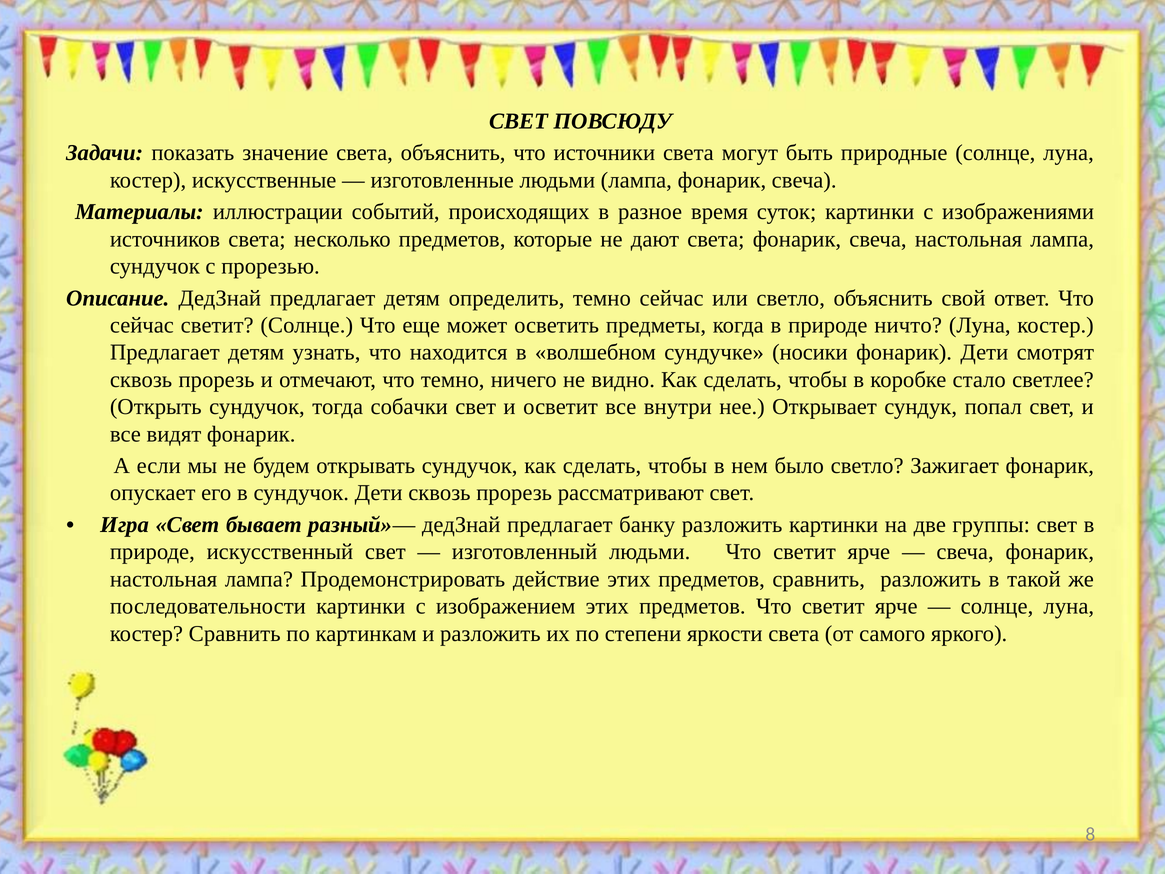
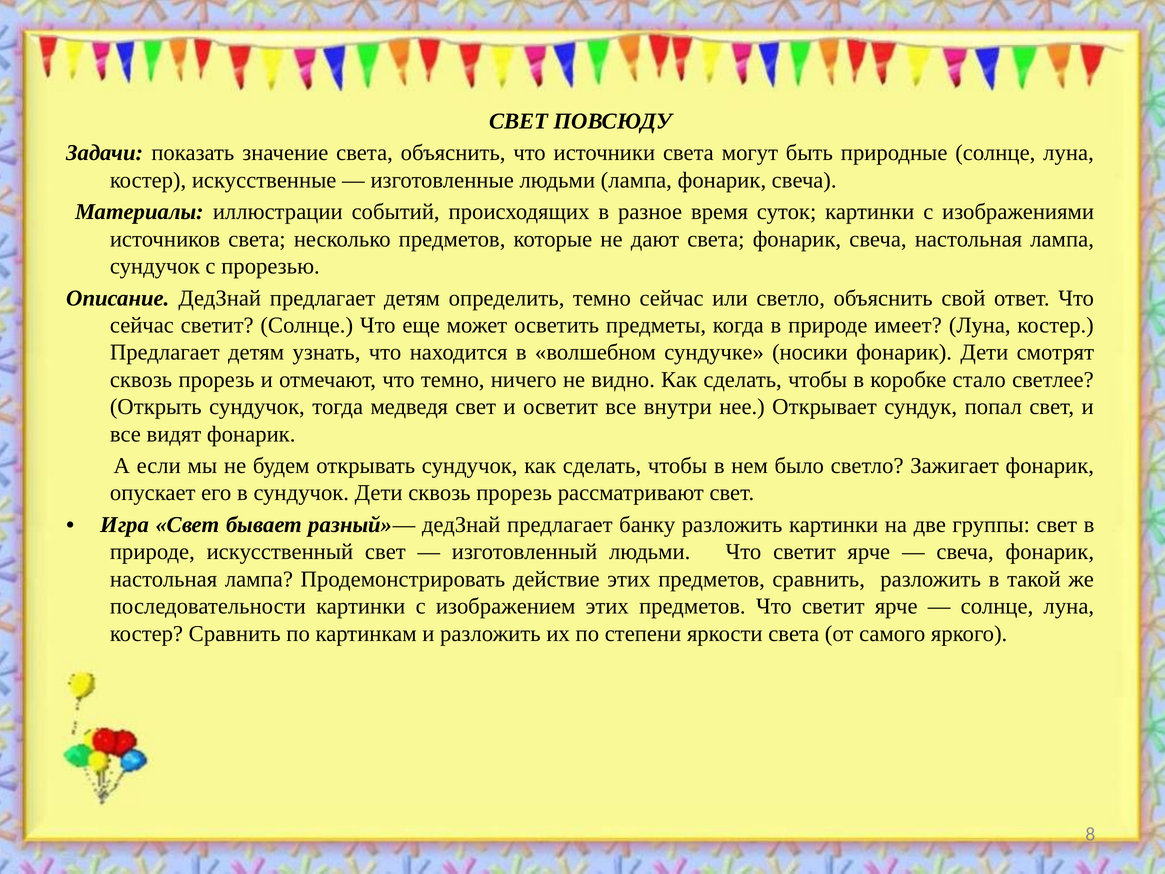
ничто: ничто -> имеет (908, 325)
собачки: собачки -> медведя (409, 407)
